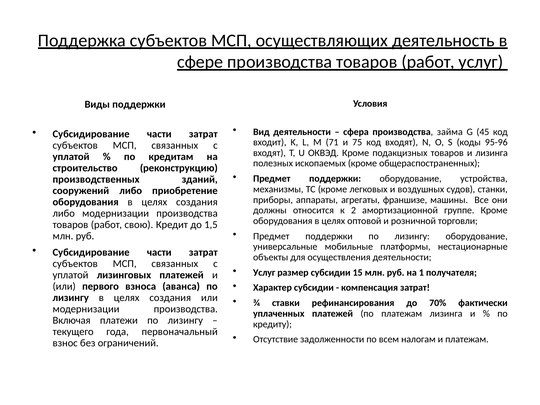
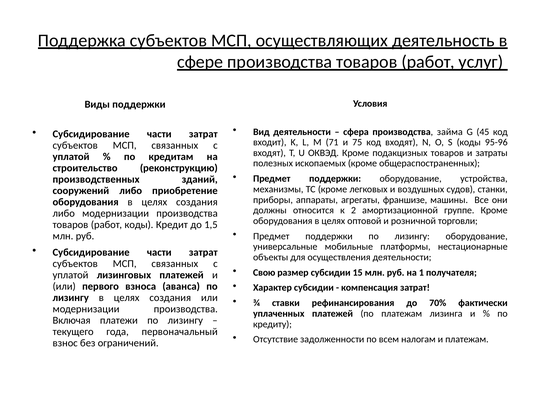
и лизинга: лизинга -> затраты (492, 153)
работ свою: свою -> коды (139, 225)
Услуг: Услуг -> Свою (264, 272)
